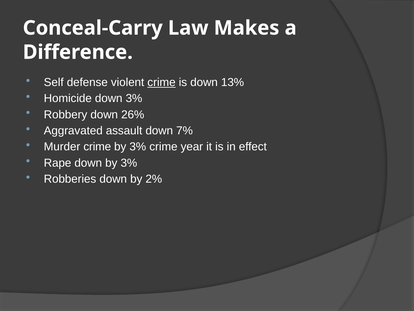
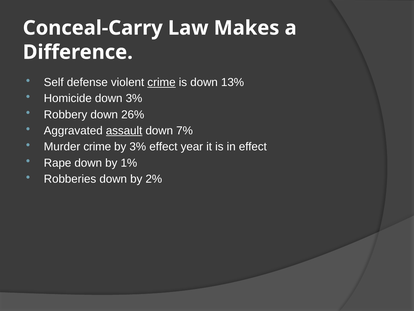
assault underline: none -> present (124, 131)
3% crime: crime -> effect (163, 147)
down by 3%: 3% -> 1% (129, 163)
